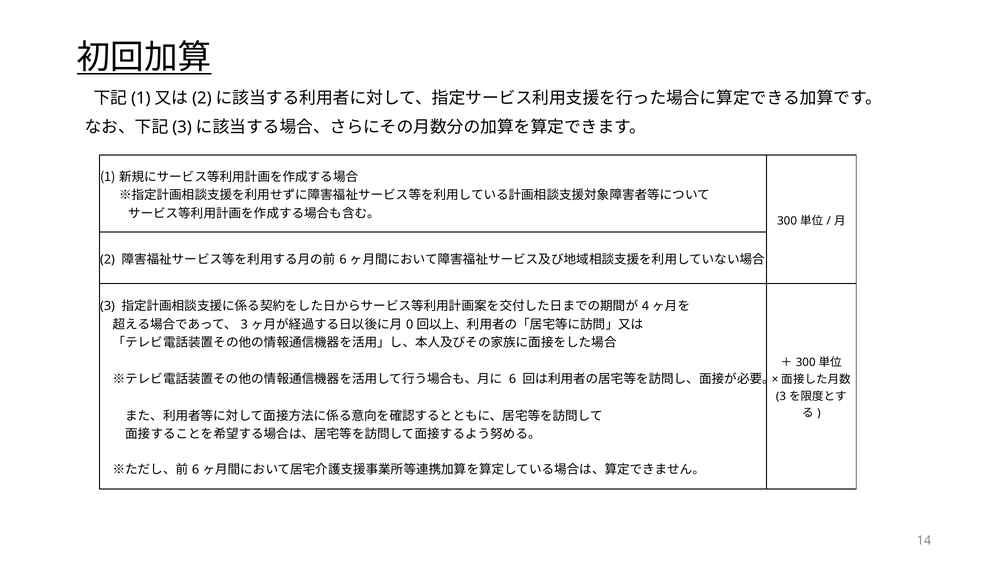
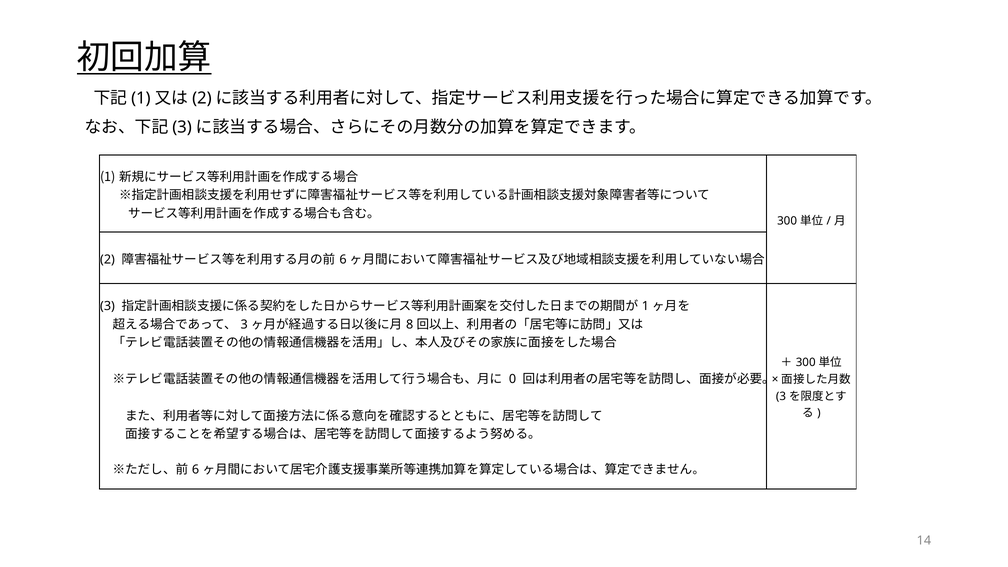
4: 4 -> 1 (645, 306)
0: 0 -> 8 (410, 324)
6: 6 -> 0 (513, 379)
